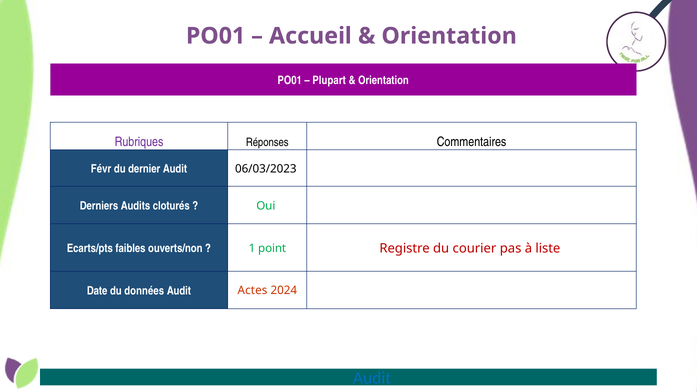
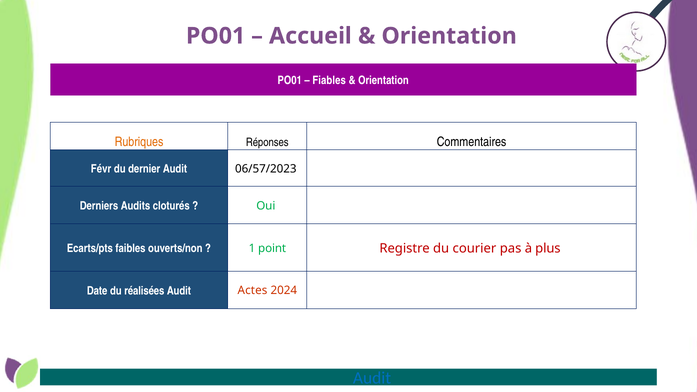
Plupart: Plupart -> Fiables (329, 81)
Rubriques colour: purple -> orange (139, 142)
06/03/2023: 06/03/2023 -> 06/57/2023 (266, 169)
liste: liste -> plus (548, 248)
données: données -> réalisées (144, 291)
